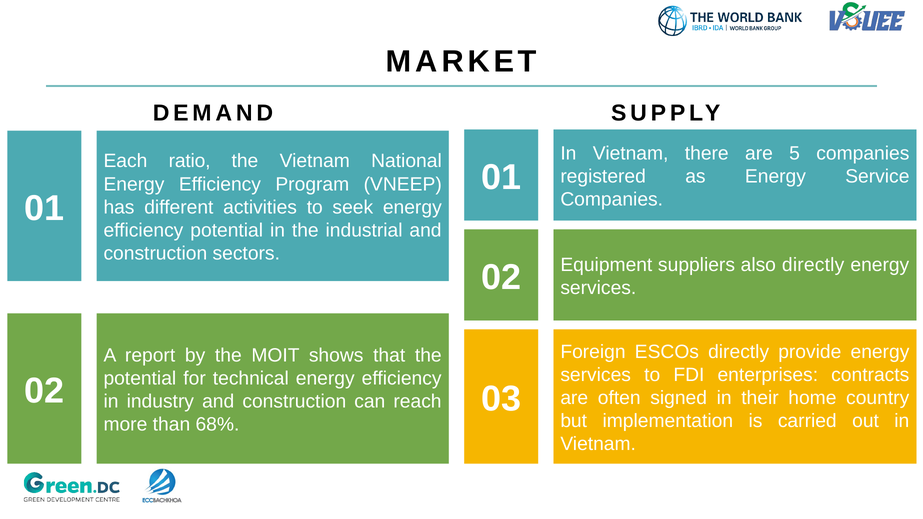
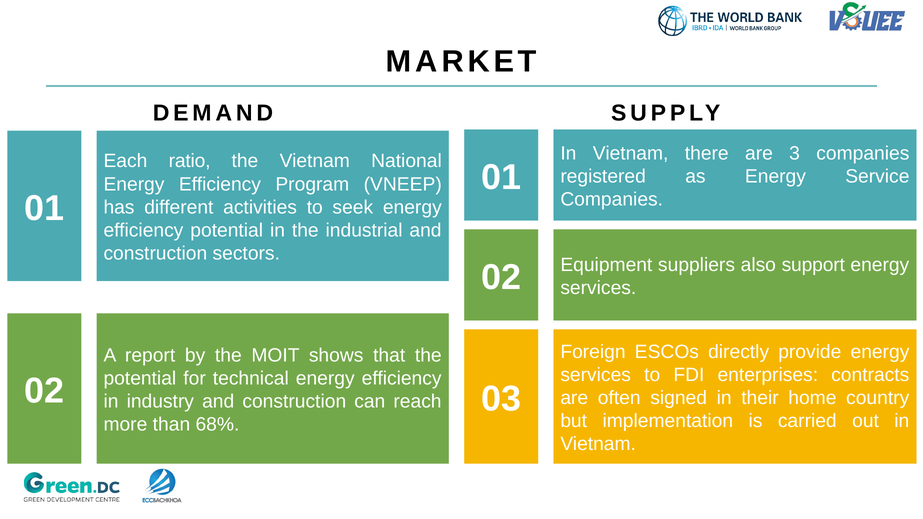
5: 5 -> 3 (795, 153)
also directly: directly -> support (813, 265)
